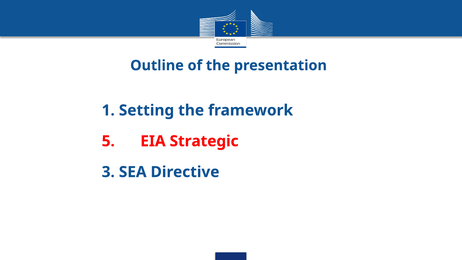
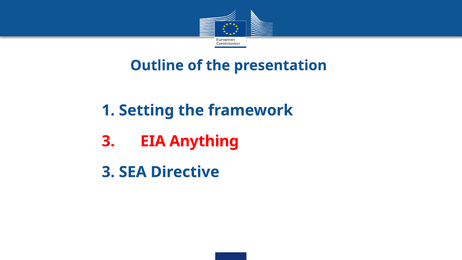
2 5: 5 -> 3 (108, 141)
Strategic: Strategic -> Anything (204, 141)
